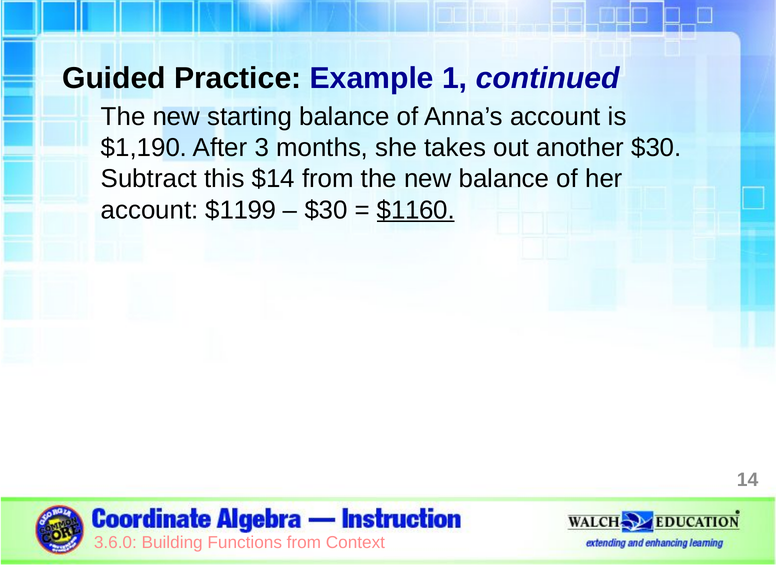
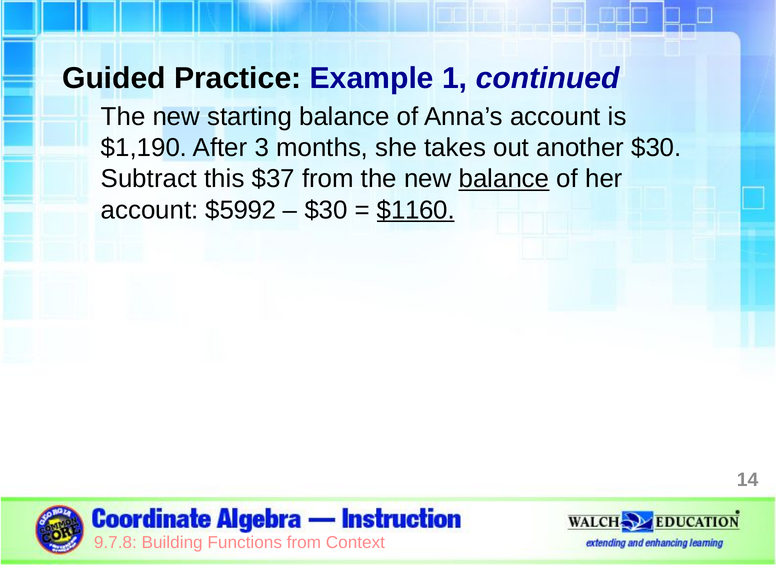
$14: $14 -> $37 (273, 179)
balance underline: none -> present (504, 179)
$1199: $1199 -> $5992 (241, 210)
3.6.0: 3.6.0 -> 9.7.8 (115, 543)
